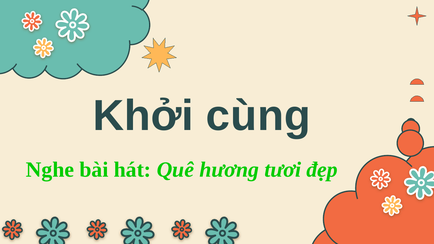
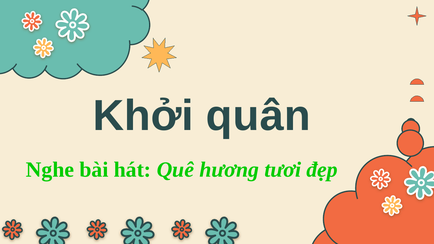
cùng: cùng -> quân (258, 116)
